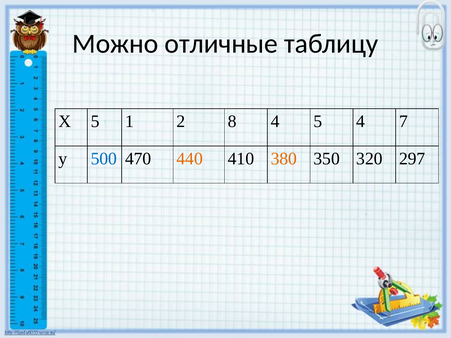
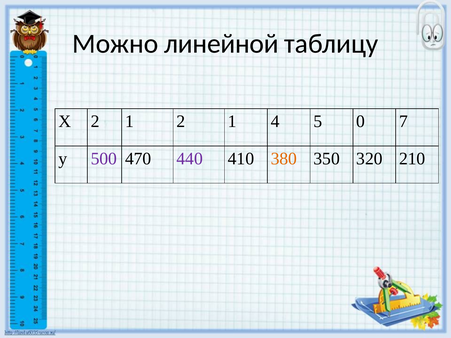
отличные: отличные -> линейной (221, 44)
Х 5: 5 -> 2 (95, 122)
1 2 8: 8 -> 1 (232, 122)
5 4: 4 -> 0 (361, 122)
500 colour: blue -> purple (104, 159)
440 colour: orange -> purple (190, 159)
297: 297 -> 210 (412, 159)
